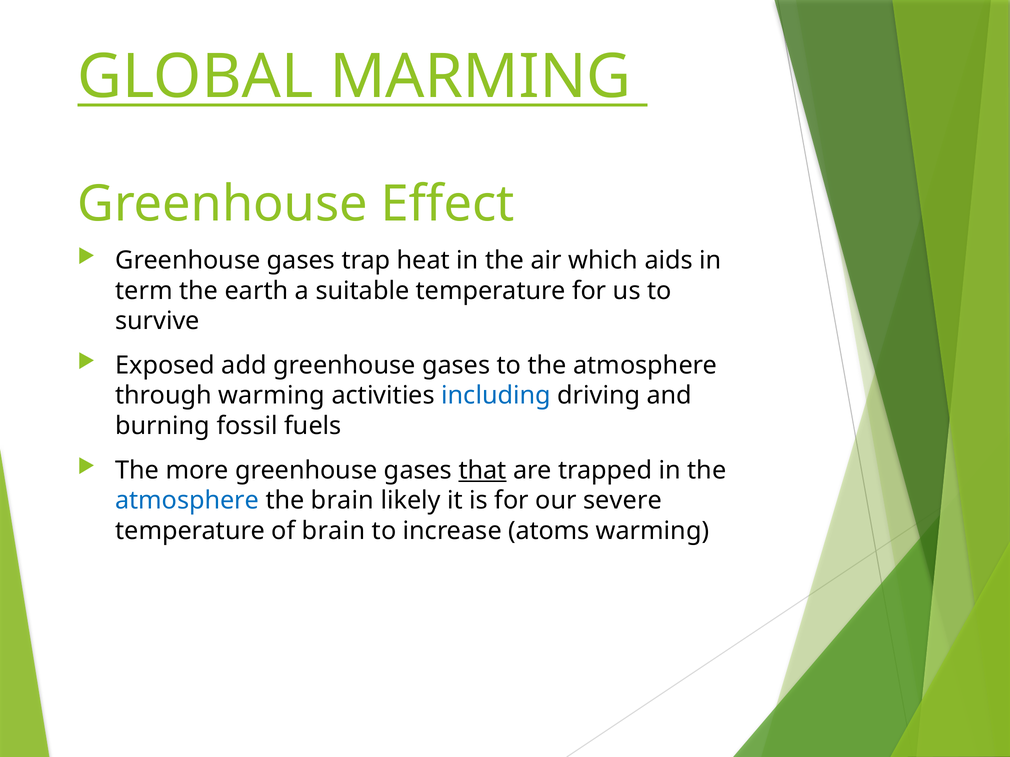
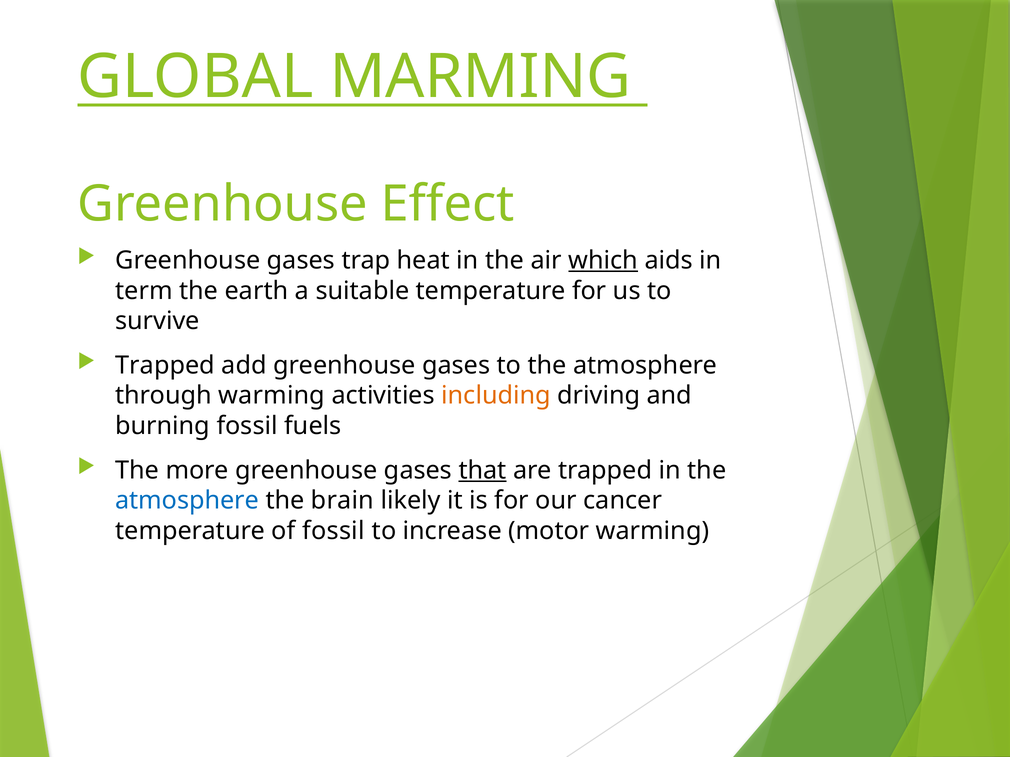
which underline: none -> present (603, 261)
Exposed: Exposed -> Trapped (165, 366)
including colour: blue -> orange (496, 396)
severe: severe -> cancer (623, 501)
of brain: brain -> fossil (333, 531)
atoms: atoms -> motor (549, 531)
